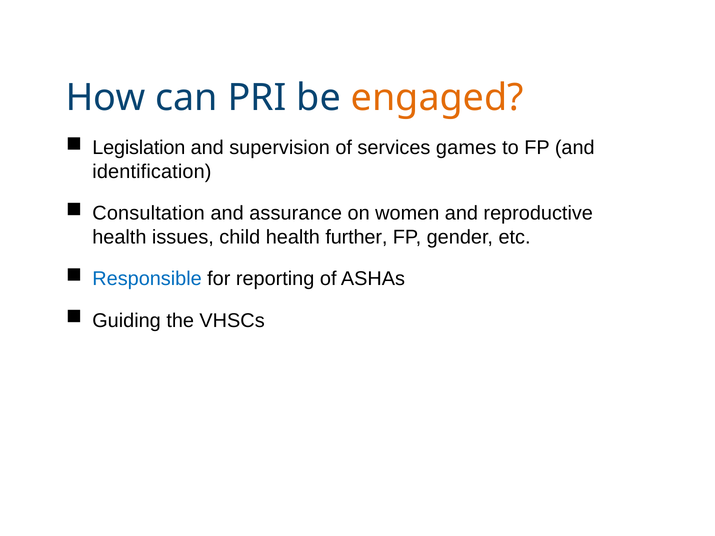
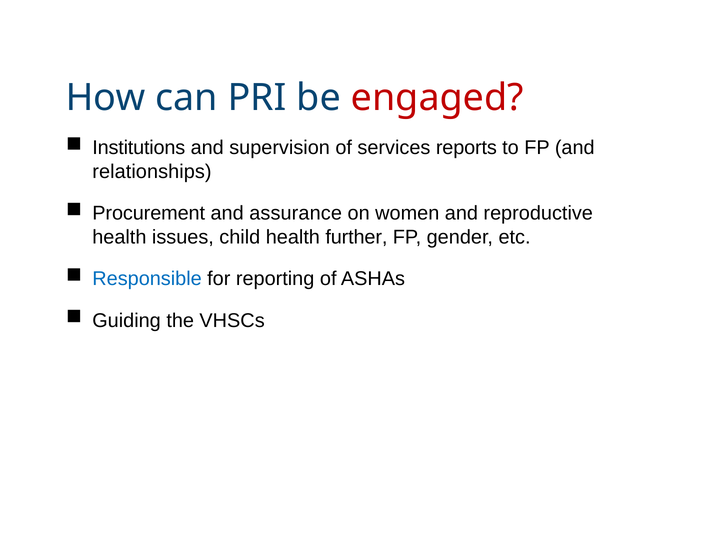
engaged colour: orange -> red (437, 98)
Legislation: Legislation -> Institutions (139, 148)
games: games -> reports (466, 148)
identification: identification -> relationships (152, 172)
Consultation: Consultation -> Procurement (149, 213)
